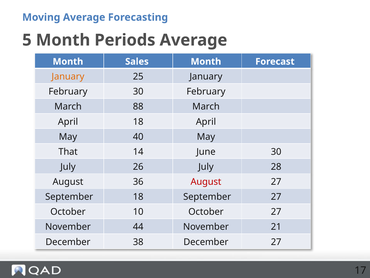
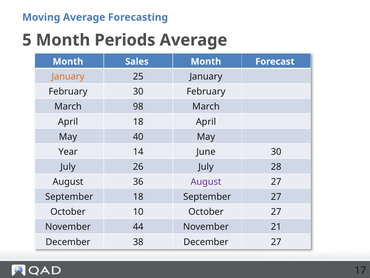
88: 88 -> 98 (138, 106)
That: That -> Year (68, 151)
August colour: red -> purple (206, 181)
